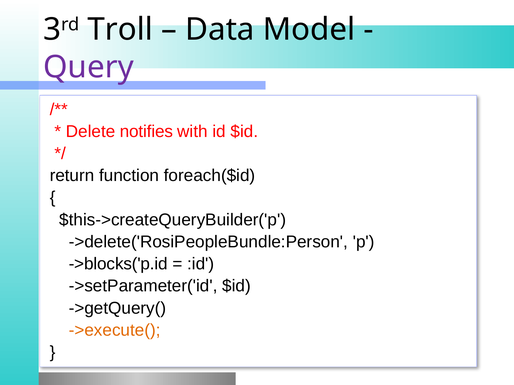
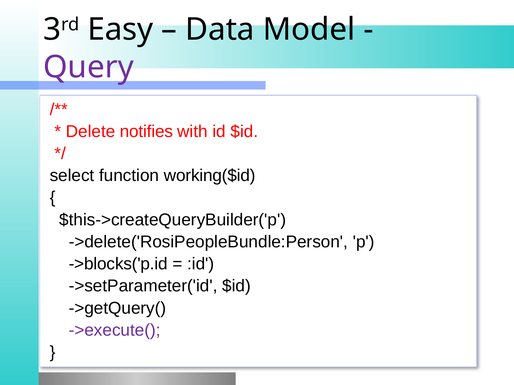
Troll: Troll -> Easy (120, 29)
return: return -> select (72, 176)
foreach($id: foreach($id -> working($id (210, 176)
->execute( colour: orange -> purple (115, 331)
